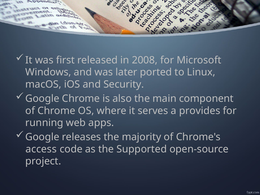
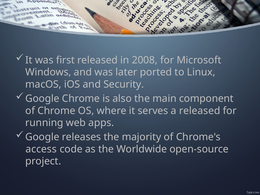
a provides: provides -> released (200, 111)
Supported: Supported -> Worldwide (142, 149)
